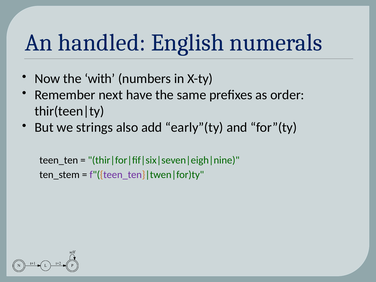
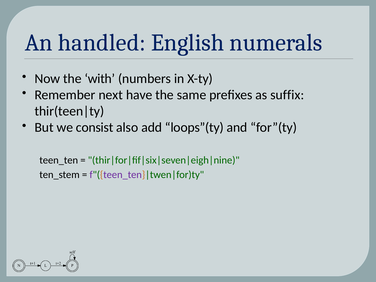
order: order -> suffix (287, 95)
strings: strings -> consist (95, 127)
early”(ty: early”(ty -> loops”(ty (194, 127)
